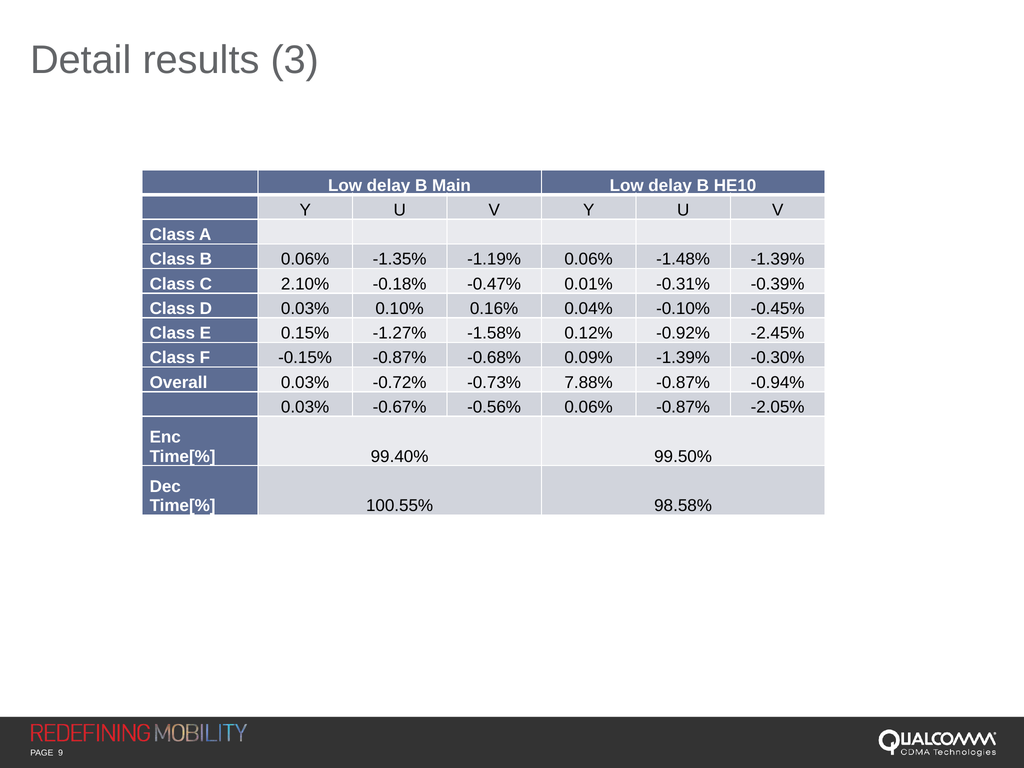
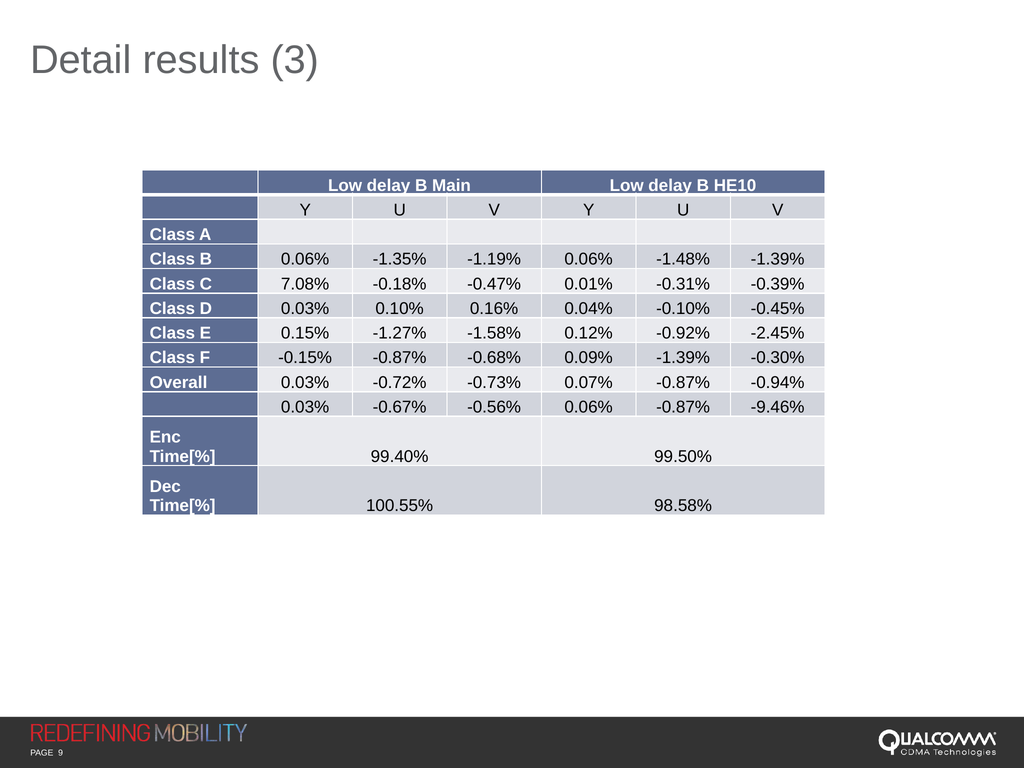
2.10%: 2.10% -> 7.08% (305, 284)
7.88%: 7.88% -> 0.07% (589, 382)
-2.05%: -2.05% -> -9.46% (778, 407)
